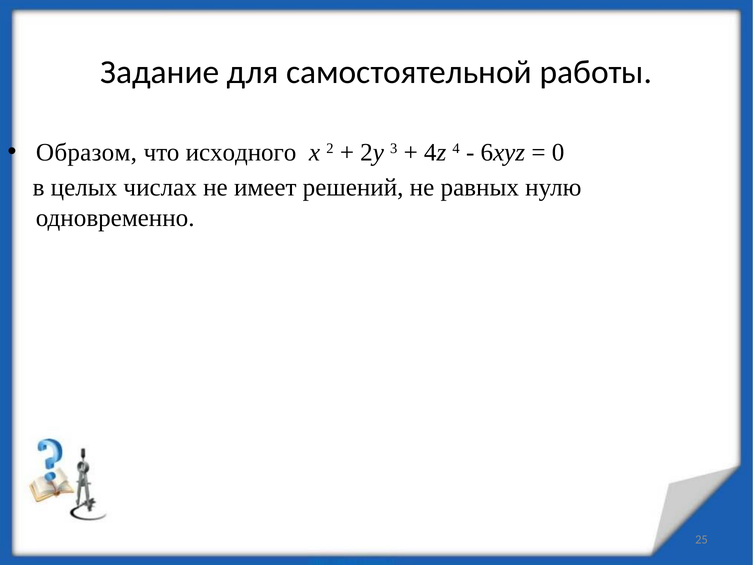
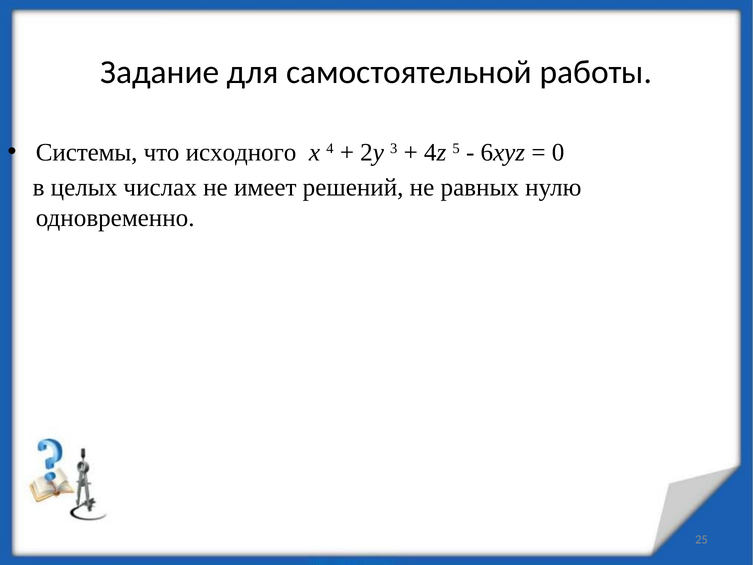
Образом: Образом -> Системы (87, 152)
2: 2 -> 4 (330, 148)
4: 4 -> 5 (456, 148)
